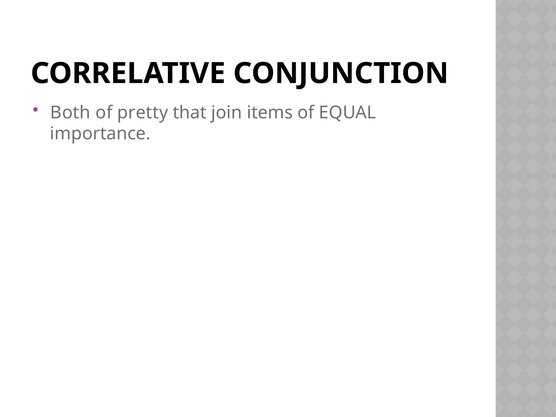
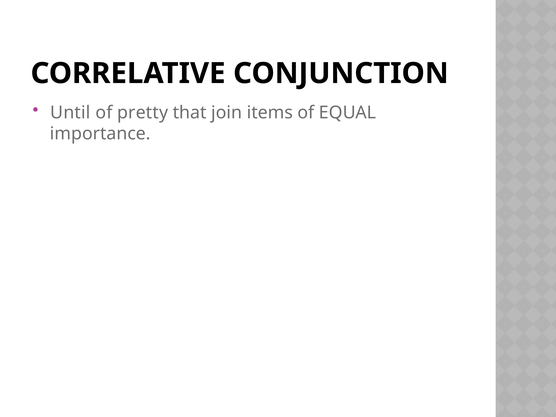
Both: Both -> Until (70, 112)
